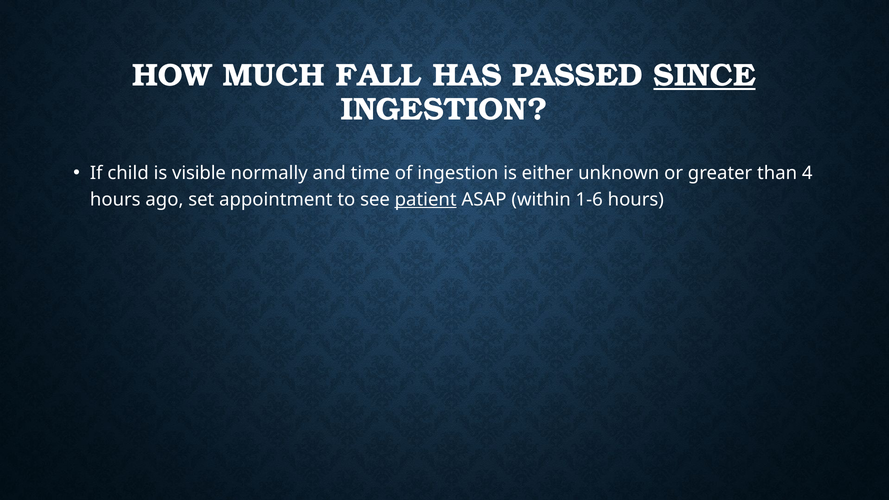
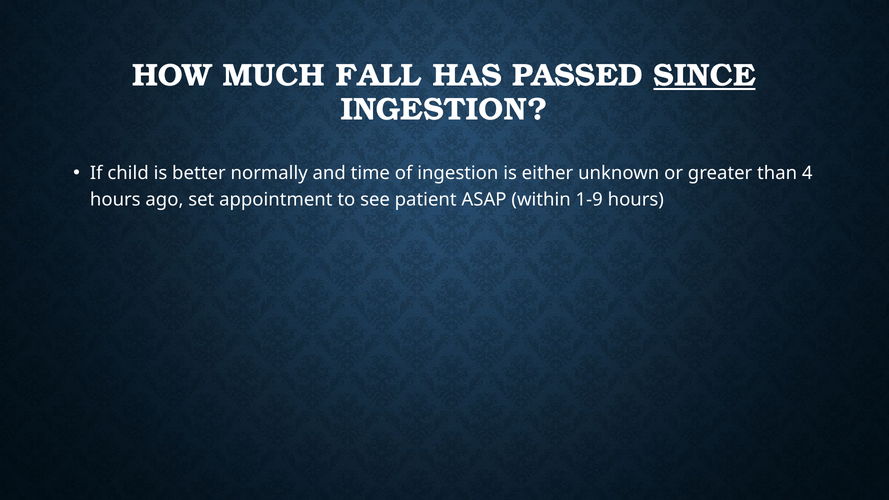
visible: visible -> better (199, 173)
patient underline: present -> none (426, 200)
1-6: 1-6 -> 1-9 (589, 200)
